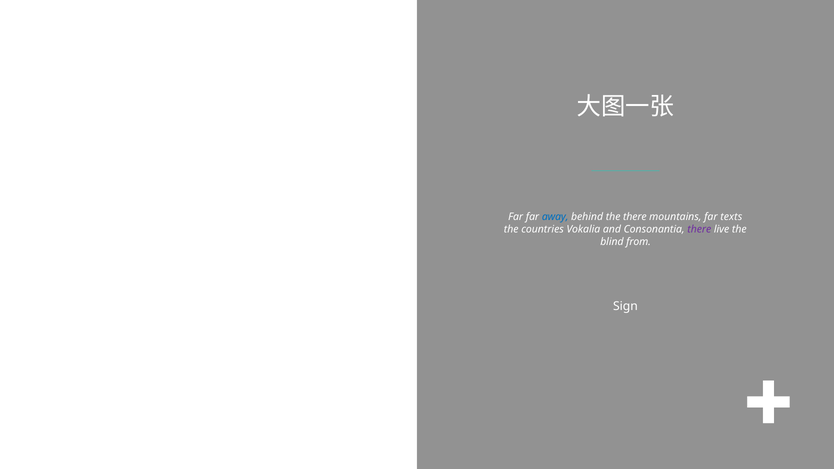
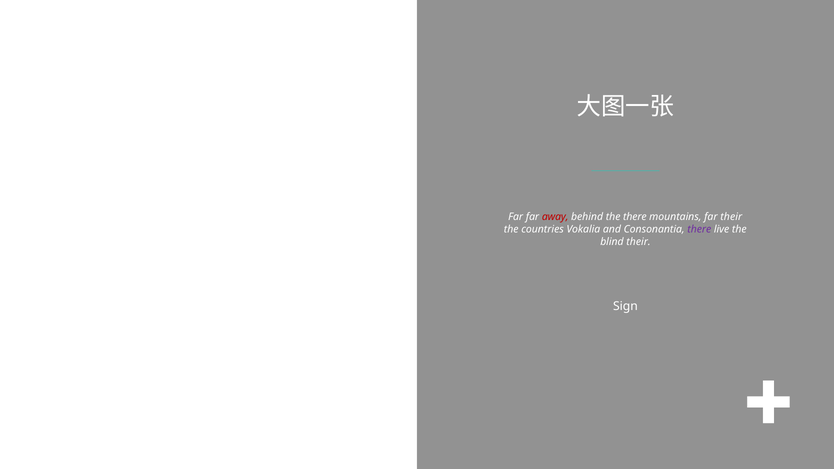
away colour: blue -> red (555, 217)
far texts: texts -> their (731, 217)
blind from: from -> their (639, 242)
